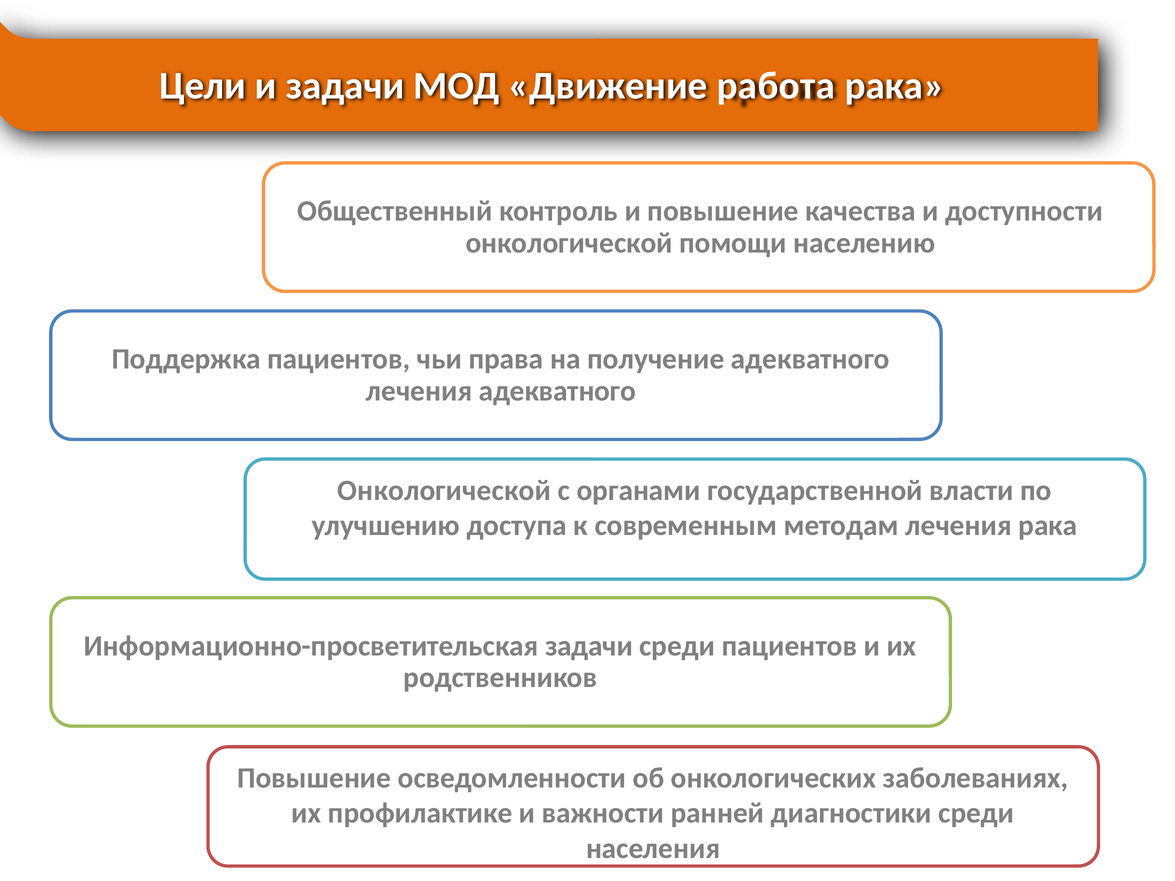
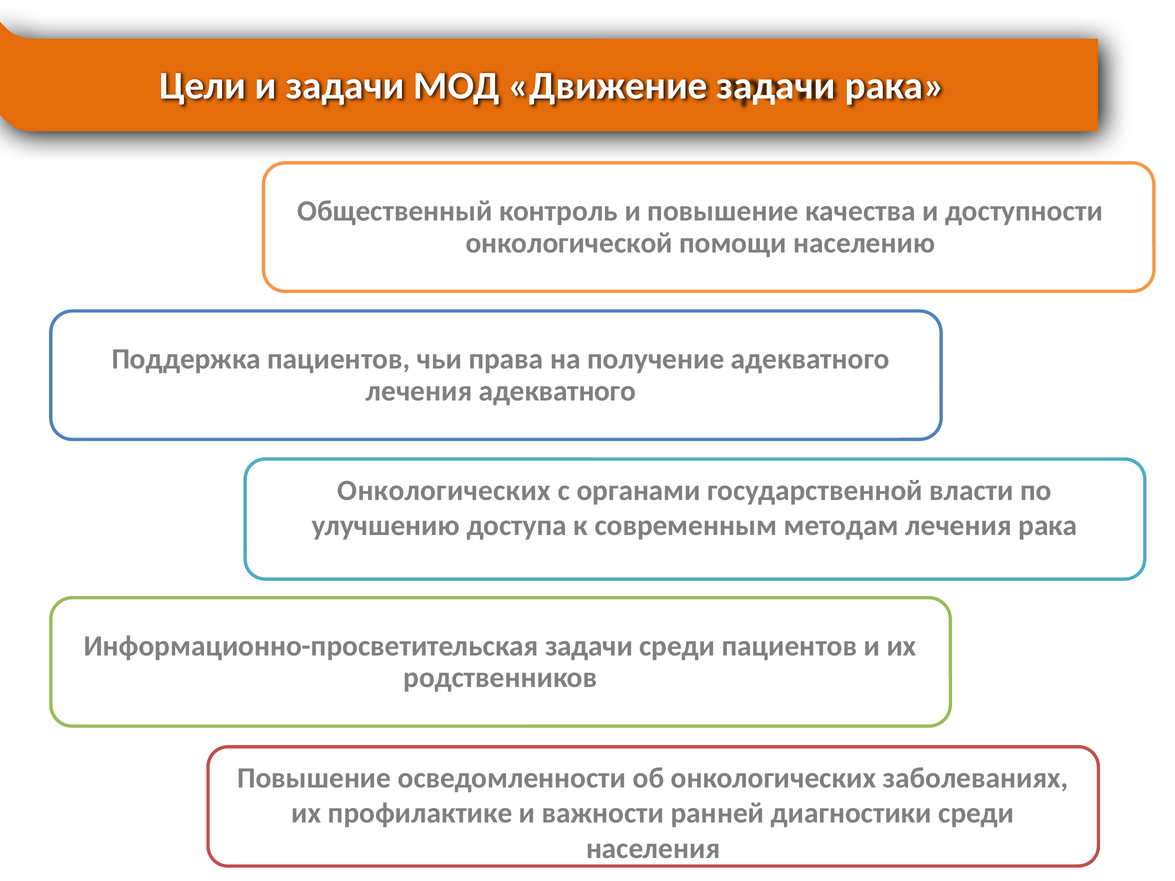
Движение работа: работа -> задачи (776, 86)
Онкологической: Онкологической -> Онкологических (444, 490)
